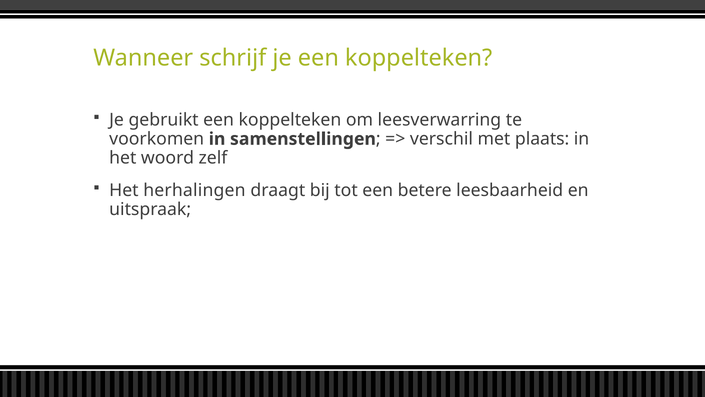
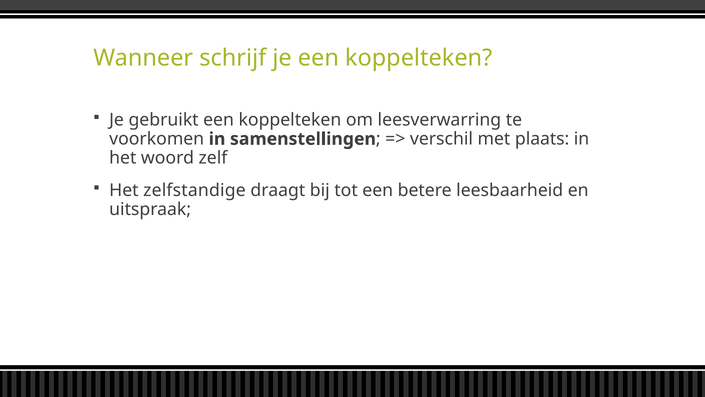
herhalingen: herhalingen -> zelfstandige (194, 190)
